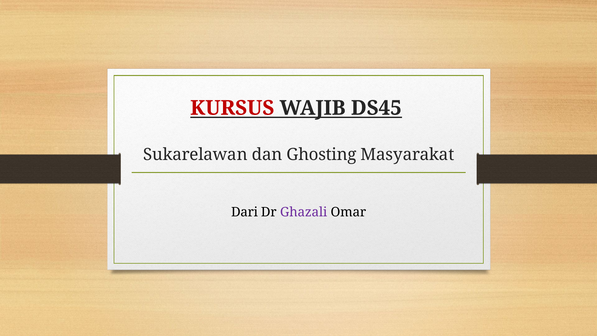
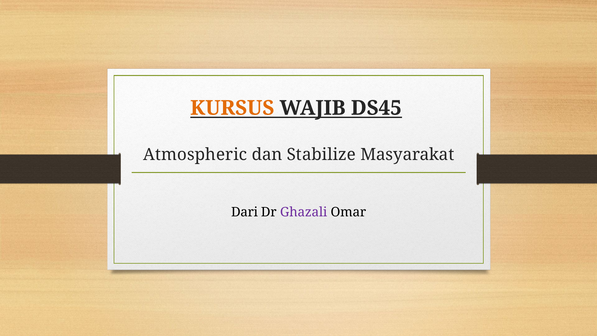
KURSUS colour: red -> orange (232, 108)
Sukarelawan: Sukarelawan -> Atmospheric (195, 155)
Ghosting: Ghosting -> Stabilize (321, 155)
